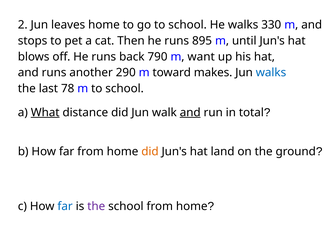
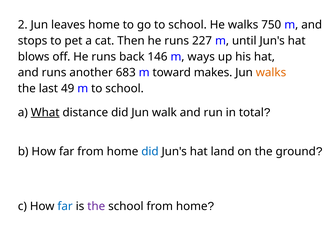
330: 330 -> 750 (271, 25)
895: 895 -> 227 (202, 41)
790: 790 -> 146 (157, 57)
want: want -> ways (201, 57)
290: 290 -> 683 (126, 73)
walks colour: blue -> orange (271, 73)
78: 78 -> 49 (68, 89)
and underline: present -> none (190, 112)
did colour: orange -> blue (150, 151)
